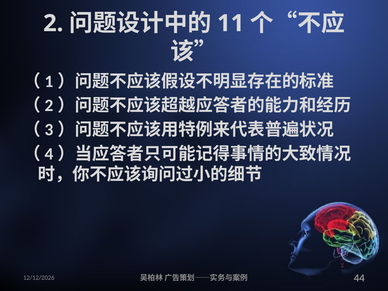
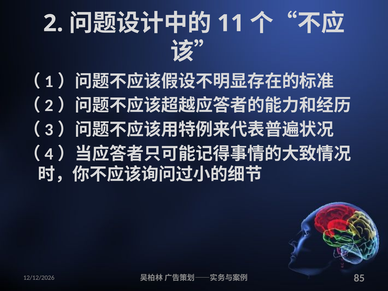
44: 44 -> 85 (359, 278)
